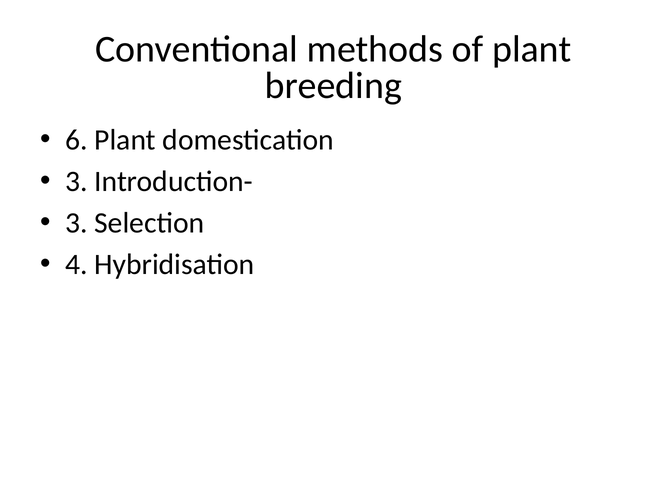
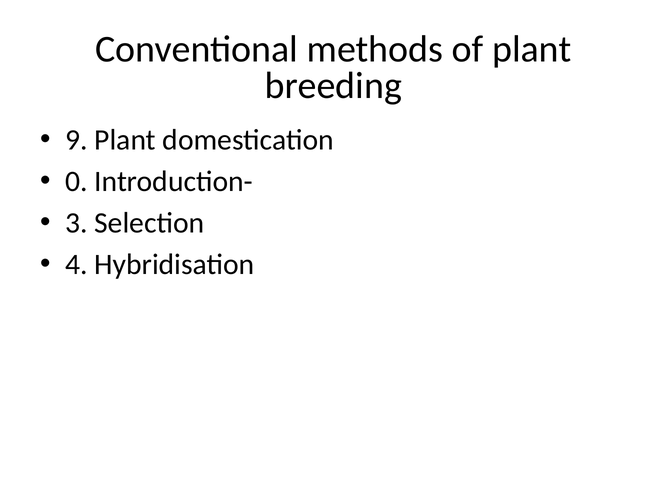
6: 6 -> 9 (76, 140)
3: 3 -> 0 (76, 181)
